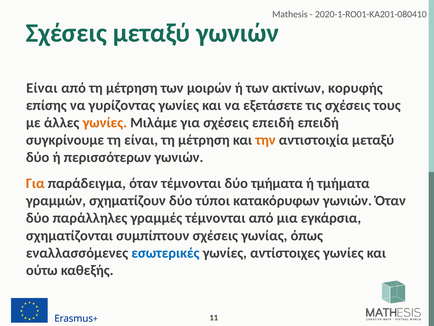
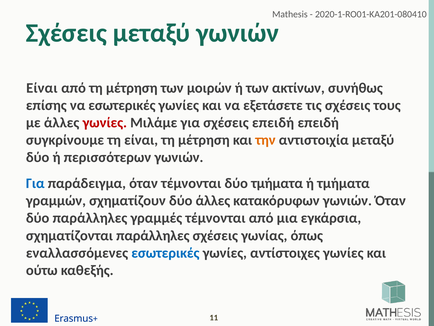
κορυφής: κορυφής -> συνήθως (355, 88)
να γυρίζοντας: γυρίζοντας -> εσωτερικές (122, 105)
γωνίες colour: orange -> red (105, 123)
Για colour: orange -> blue (35, 183)
δύο τύποι: τύποι -> άλλες (213, 200)
σχηματίζονται συμπίπτουν: συμπίπτουν -> παράλληλες (153, 235)
